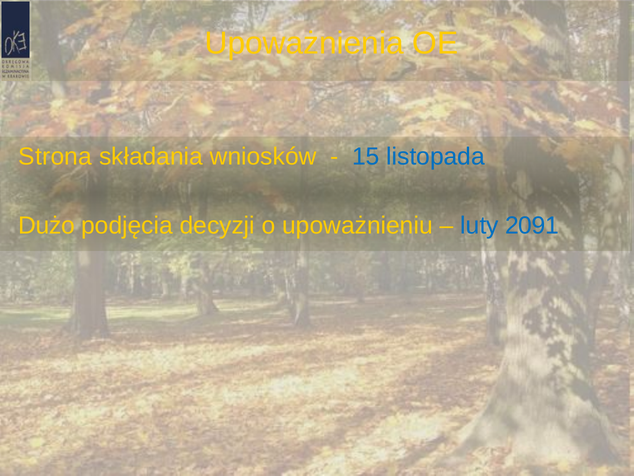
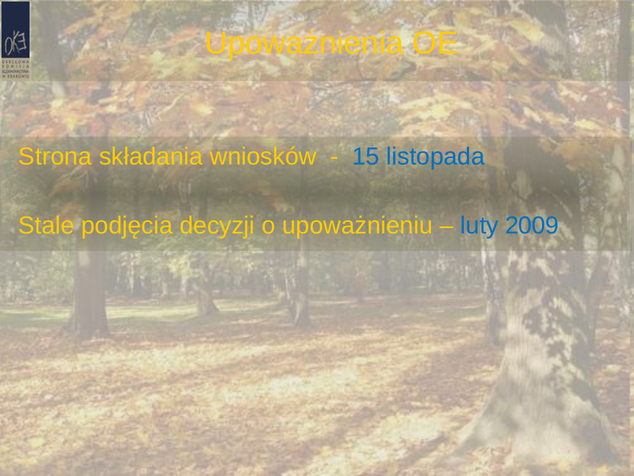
Dużo: Dużo -> Stale (46, 226)
2091: 2091 -> 2009 (532, 226)
